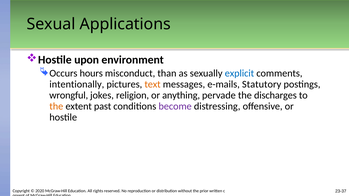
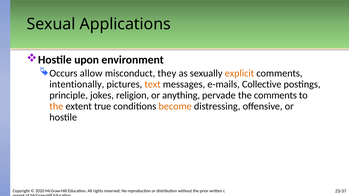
hours: hours -> allow (91, 73)
than: than -> they (167, 73)
explicit colour: blue -> orange (239, 73)
Statutory: Statutory -> Collective (262, 84)
wrongful: wrongful -> principle (69, 95)
the discharges: discharges -> comments (275, 95)
past: past -> true (103, 106)
become colour: purple -> orange (175, 106)
